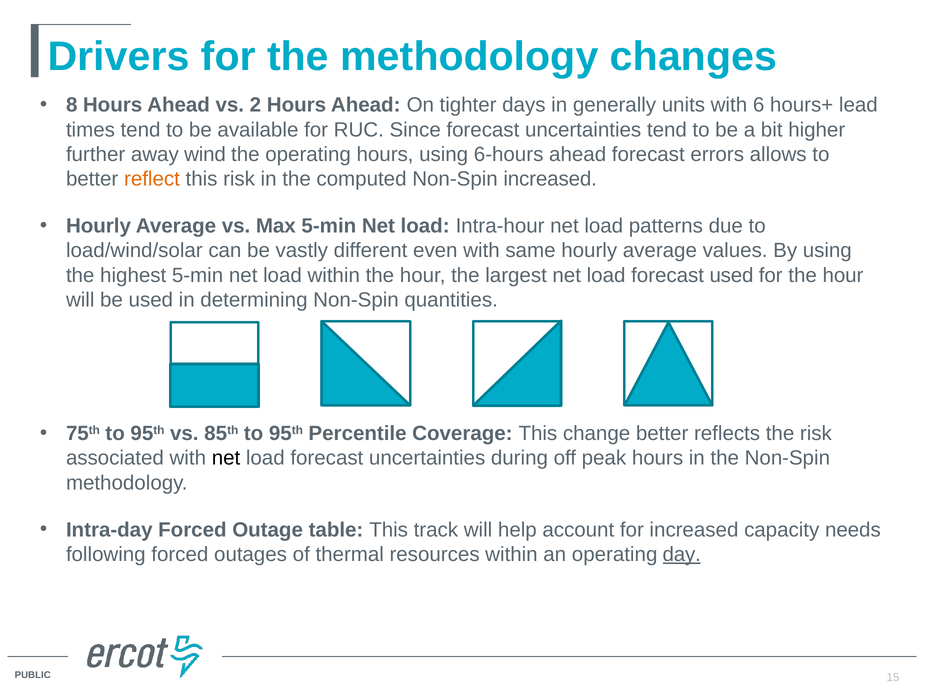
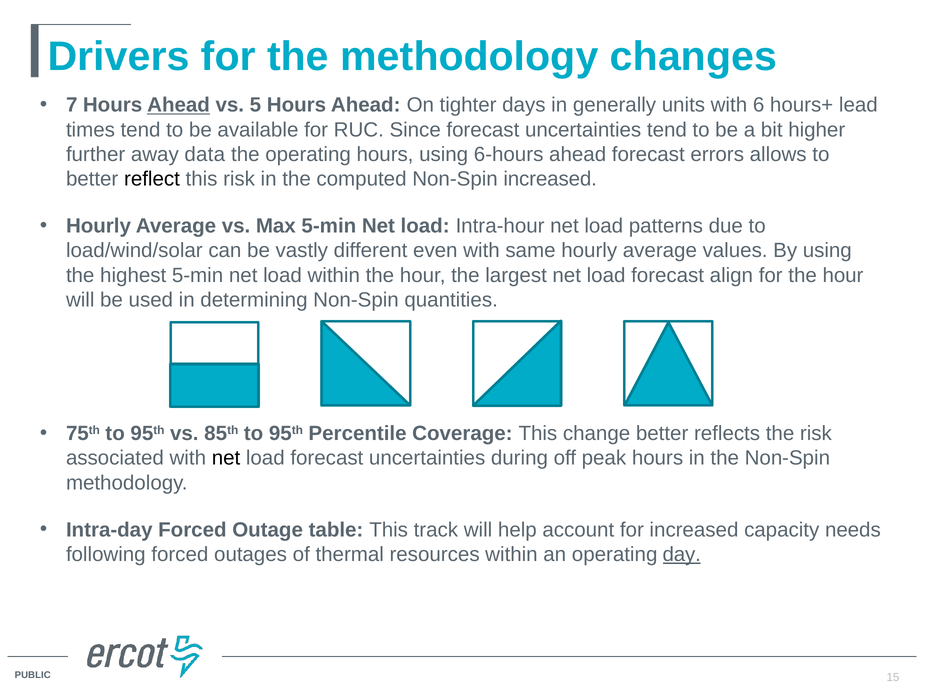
8: 8 -> 7 (72, 105)
Ahead underline: none -> present (179, 105)
2: 2 -> 5 (255, 105)
wind: wind -> data (205, 154)
reflect colour: orange -> black (152, 179)
forecast used: used -> align (731, 275)
